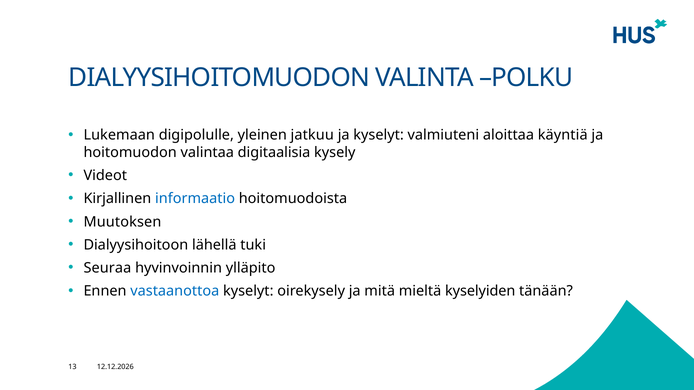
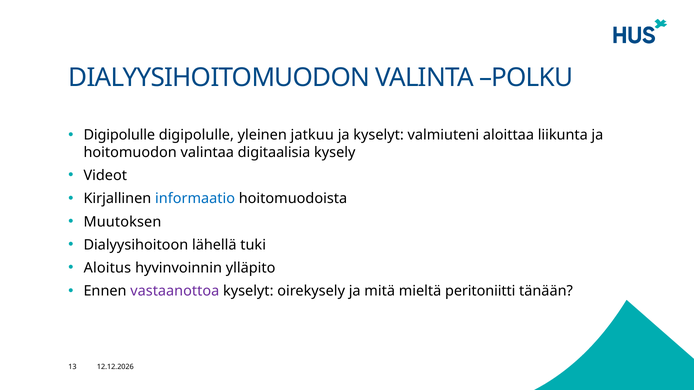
Lukemaan: Lukemaan -> Digipolulle (119, 135)
käyntiä: käyntiä -> liikunta (563, 135)
Seuraa: Seuraa -> Aloitus (107, 268)
vastaanottoa colour: blue -> purple (175, 291)
kyselyiden: kyselyiden -> peritoniitti (480, 291)
